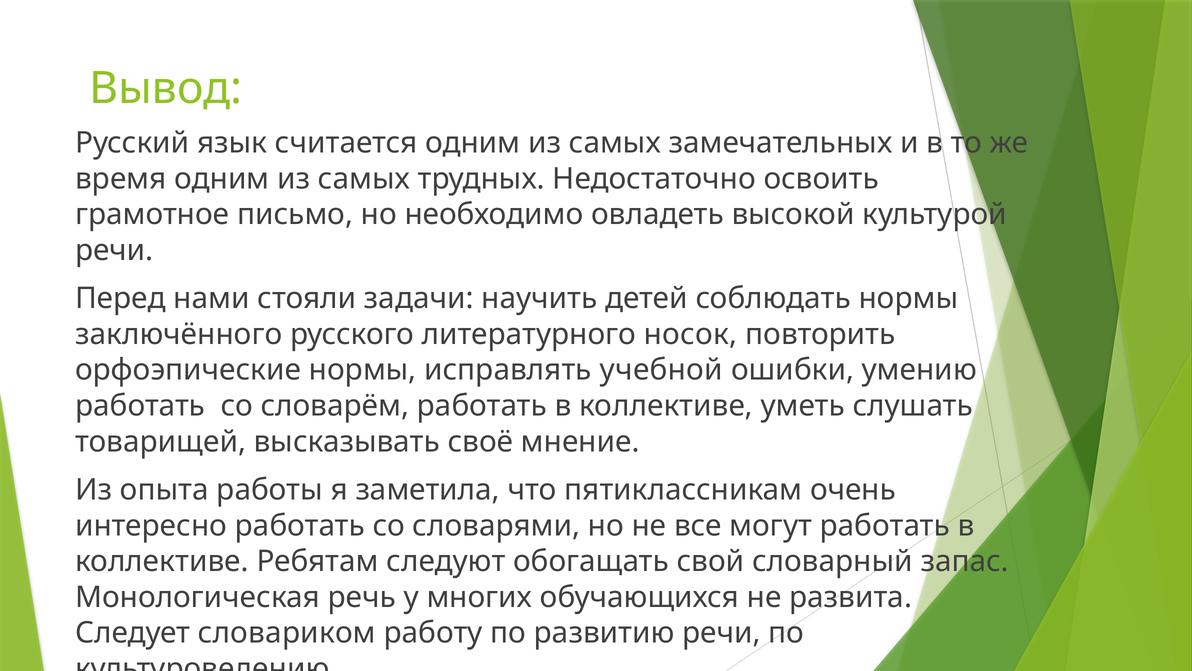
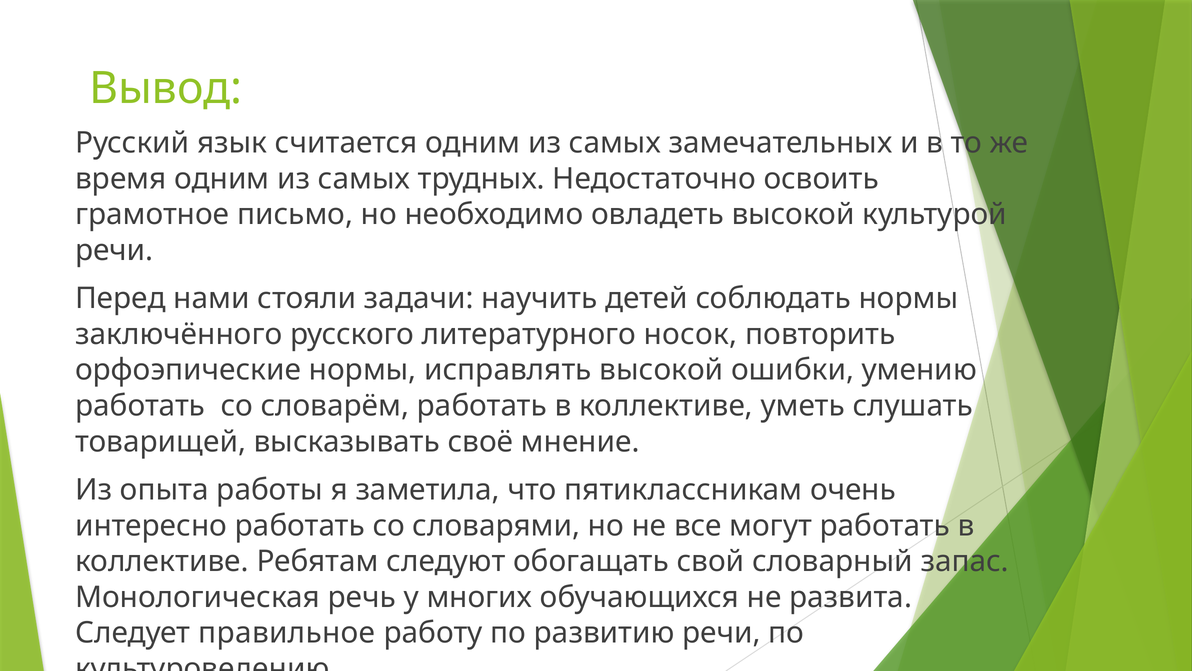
исправлять учебной: учебной -> высокой (661, 370)
словариком: словариком -> правильное (287, 633)
